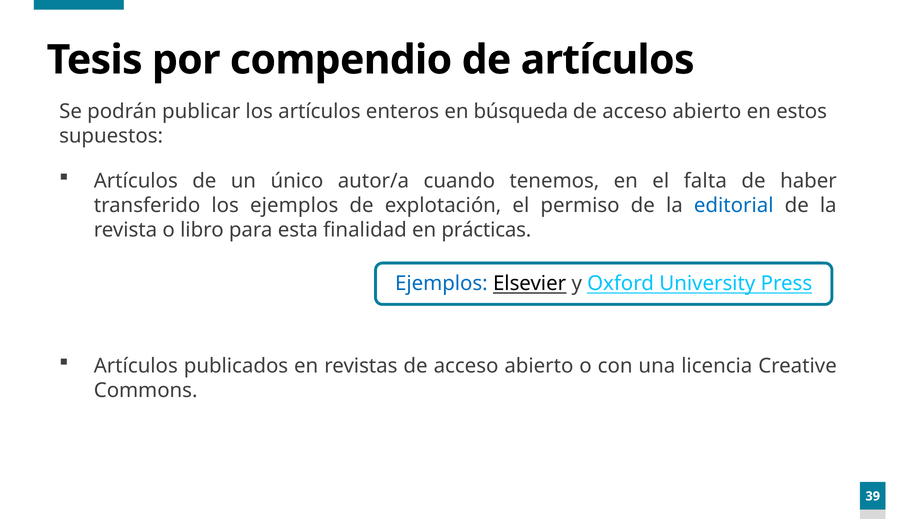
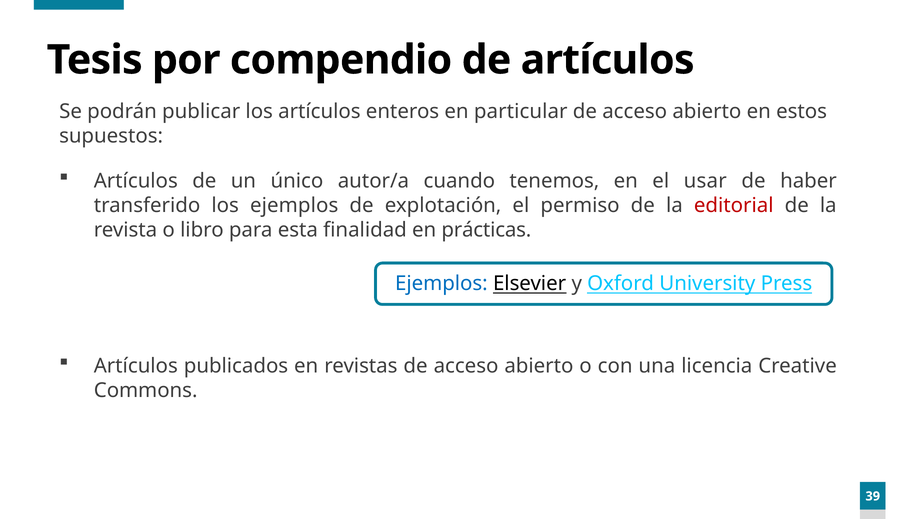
búsqueda: búsqueda -> particular (521, 111)
falta: falta -> usar (705, 181)
editorial colour: blue -> red (734, 206)
